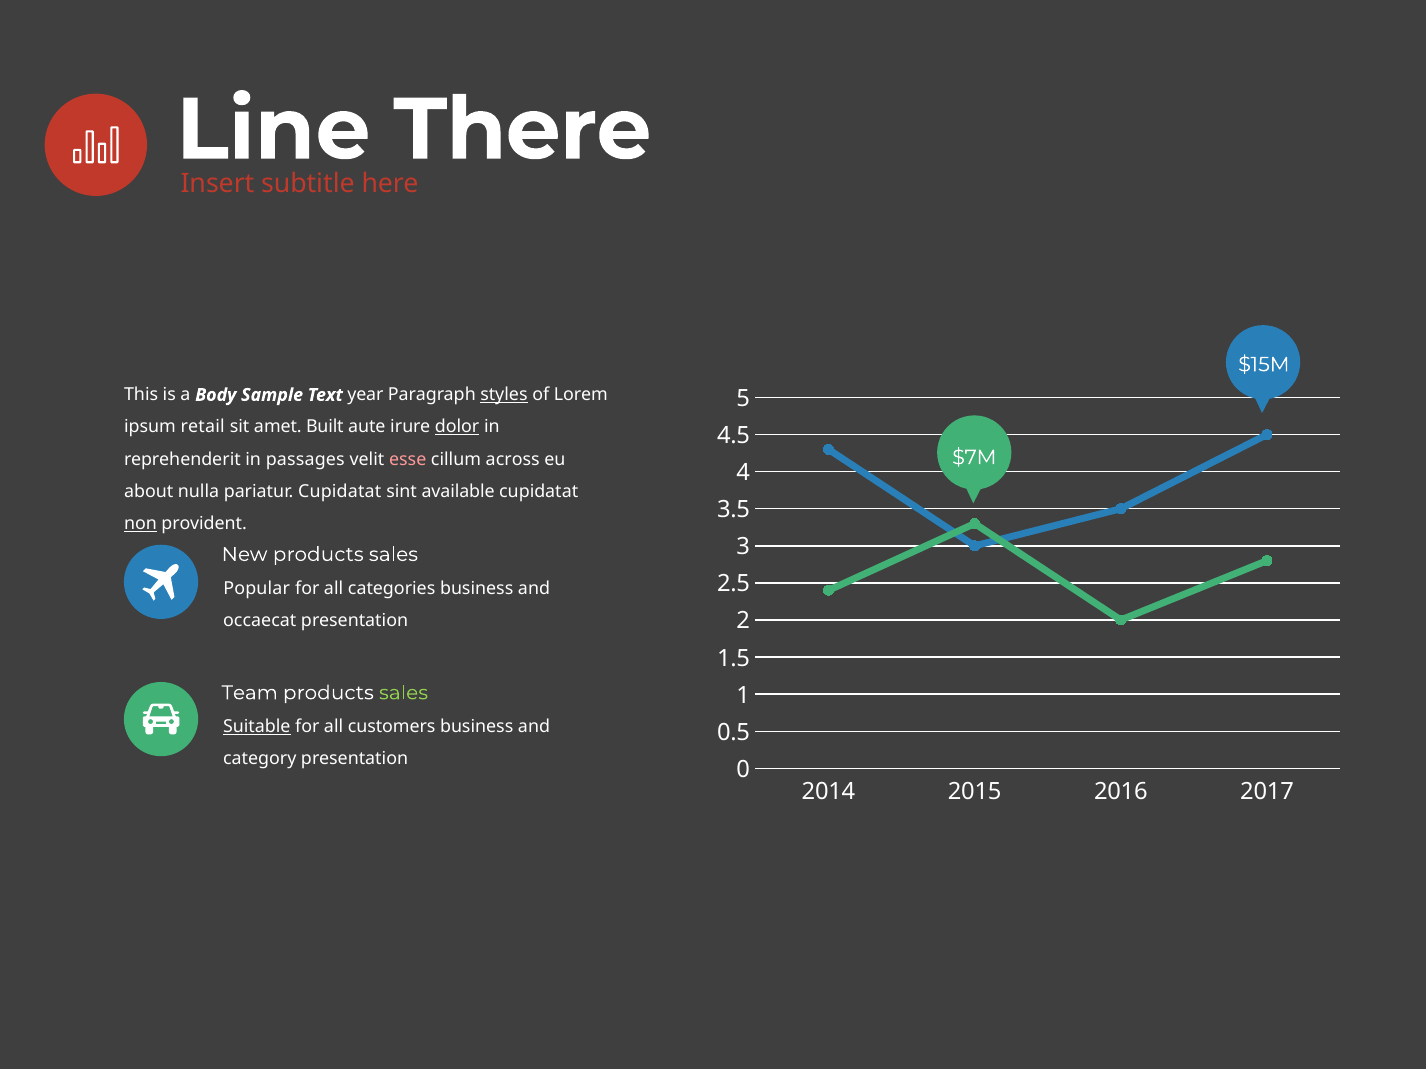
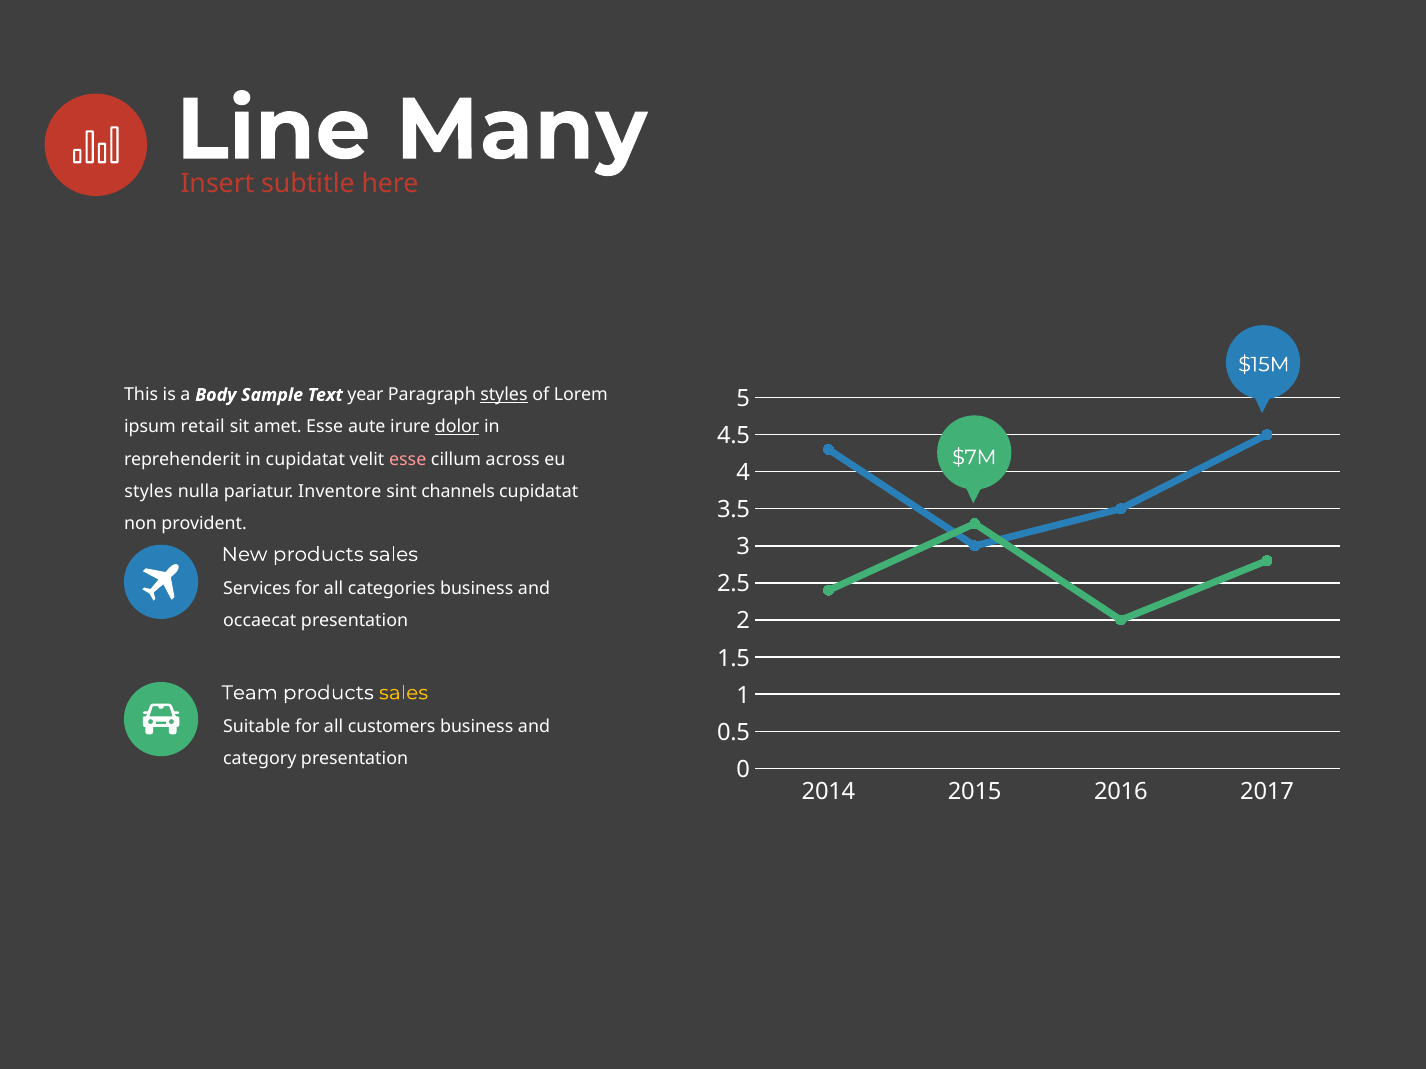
There: There -> Many (522, 130)
amet Built: Built -> Esse (325, 427)
in passages: passages -> cupidatat (305, 459)
about: about -> styles (149, 492)
pariatur Cupidatat: Cupidatat -> Inventore (340, 492)
available: available -> channels (458, 492)
non underline: present -> none (140, 524)
Popular: Popular -> Services (257, 589)
sales colour: light green -> yellow (404, 693)
Suitable underline: present -> none (257, 727)
